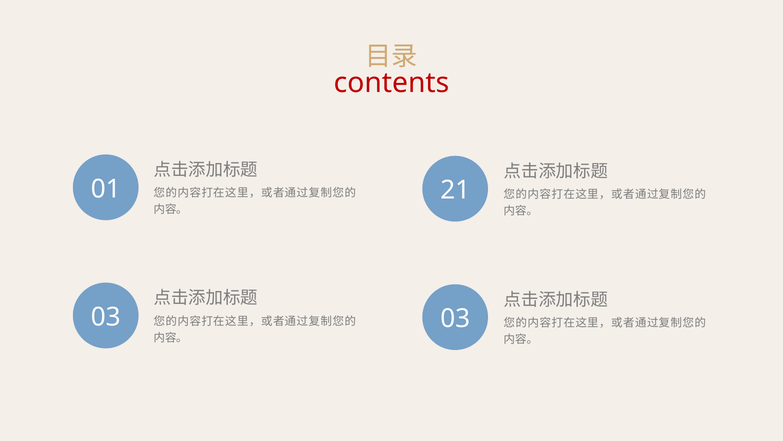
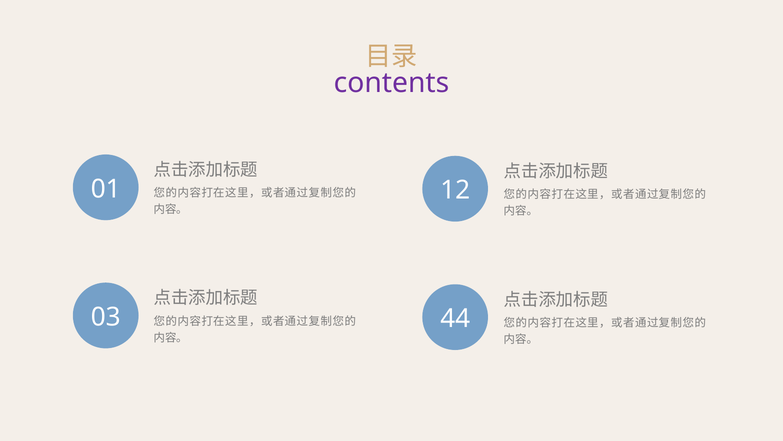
contents colour: red -> purple (391, 83)
21: 21 -> 12 (455, 190)
03 03: 03 -> 44 (455, 318)
